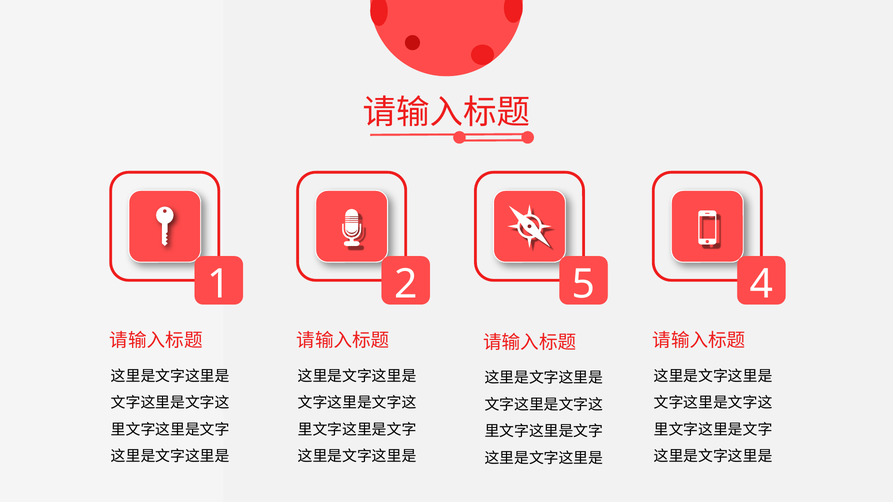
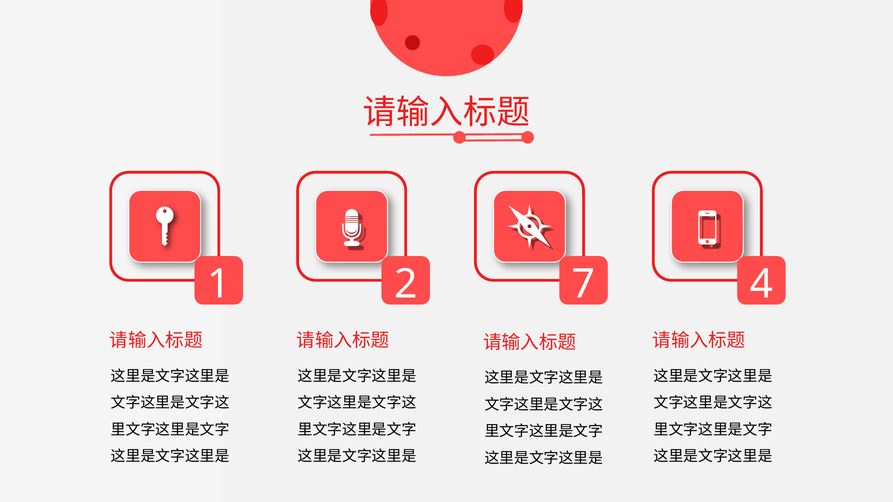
5: 5 -> 7 (584, 284)
